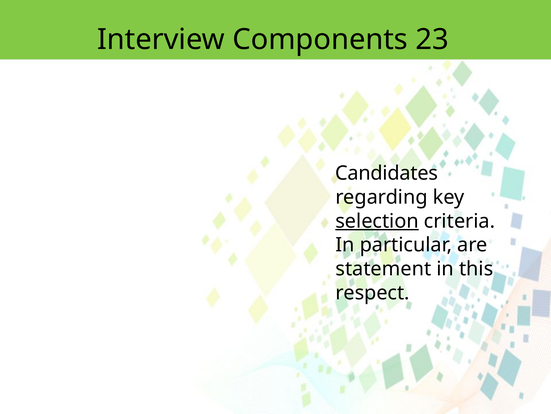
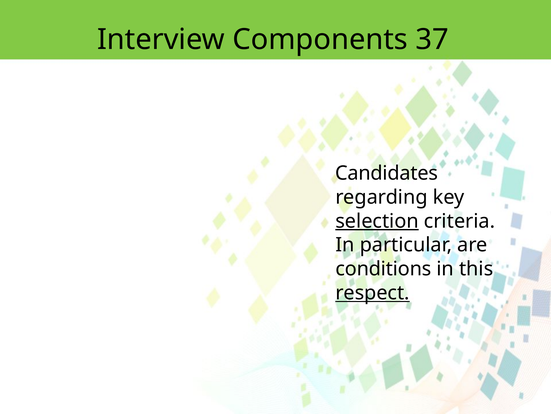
23: 23 -> 37 (432, 39)
statement: statement -> conditions (383, 269)
respect underline: none -> present (373, 292)
